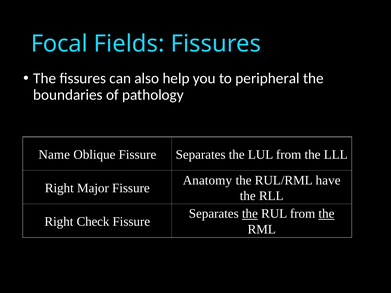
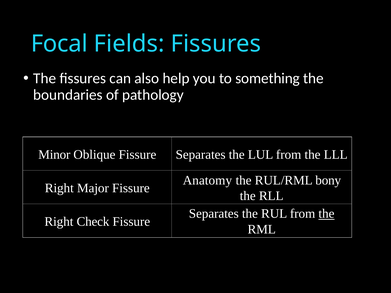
peripheral: peripheral -> something (268, 79)
Name: Name -> Minor (54, 155)
have: have -> bony (328, 180)
the underline: present -> none (250, 214)
